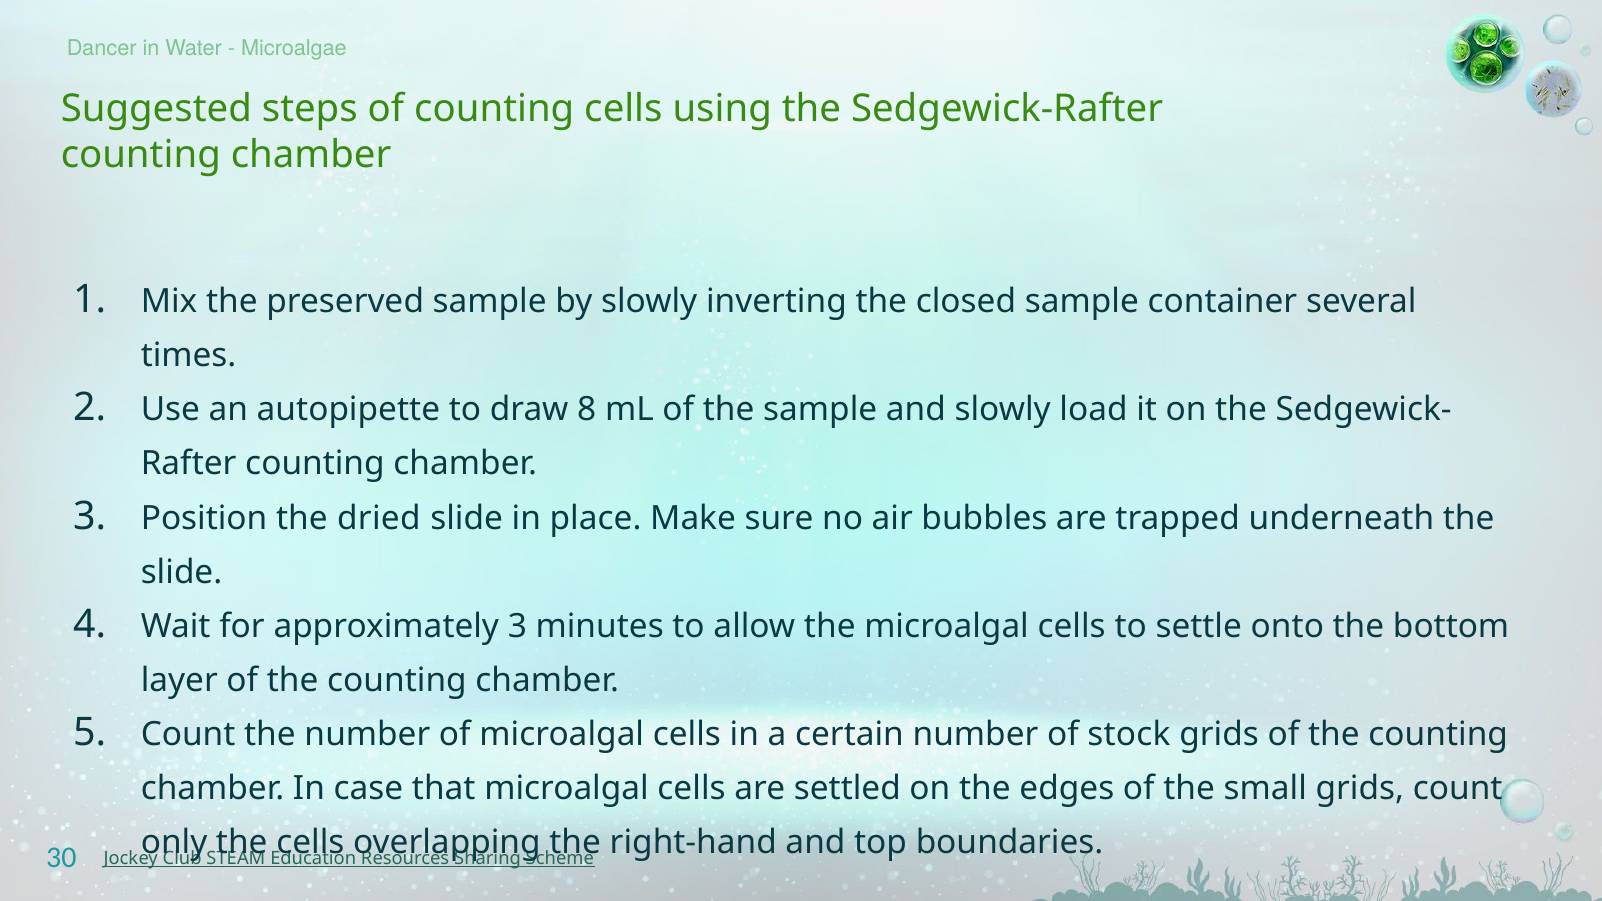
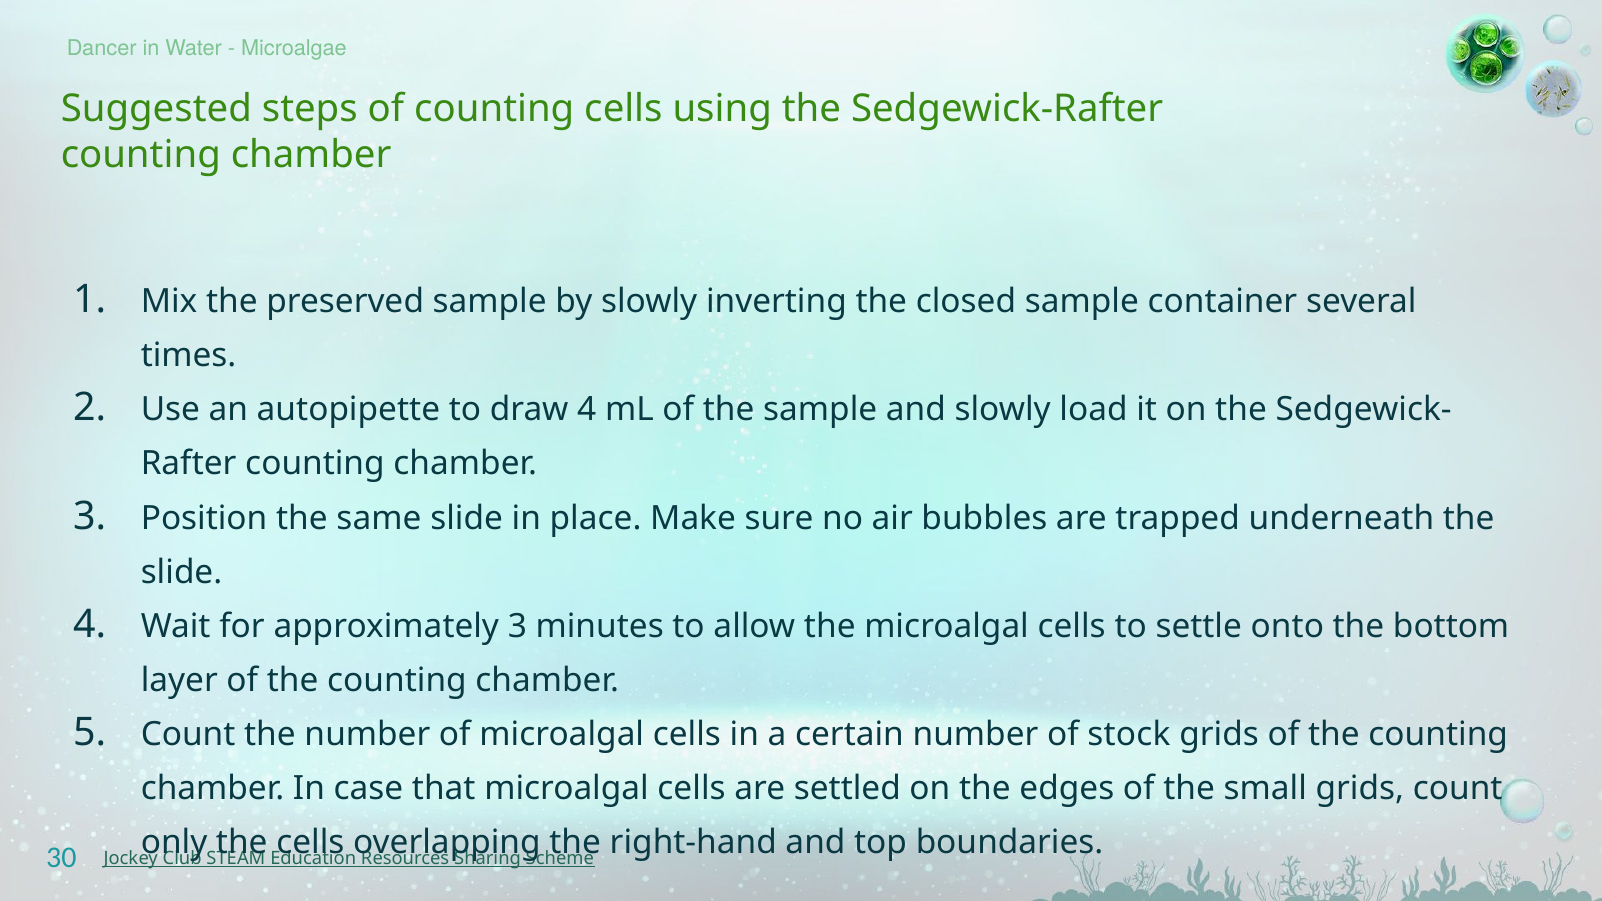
draw 8: 8 -> 4 (587, 410)
dried: dried -> same (379, 518)
